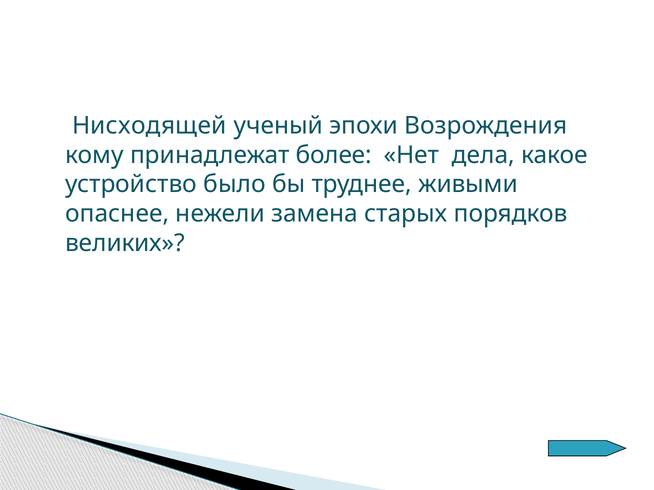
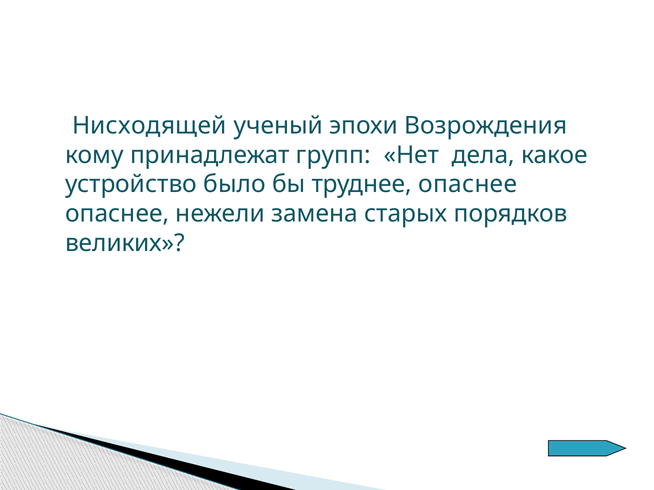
более: более -> групп (333, 155)
труднее живыми: живыми -> опаснее (468, 185)
